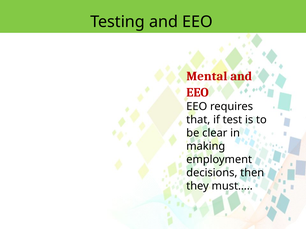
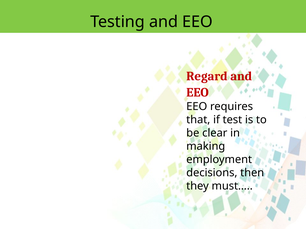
Mental: Mental -> Regard (207, 76)
